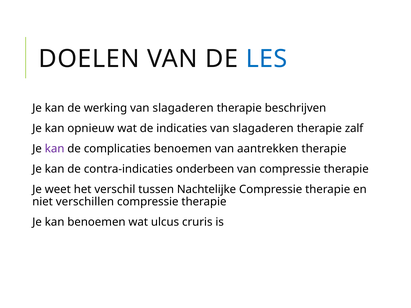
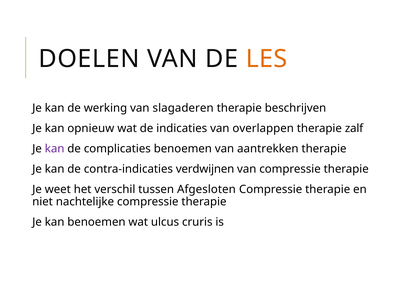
LES colour: blue -> orange (266, 59)
indicaties van slagaderen: slagaderen -> overlappen (263, 129)
onderbeen: onderbeen -> verdwijnen (205, 169)
Nachtelijke: Nachtelijke -> Afgesloten (206, 190)
verschillen: verschillen -> nachtelijke (85, 202)
